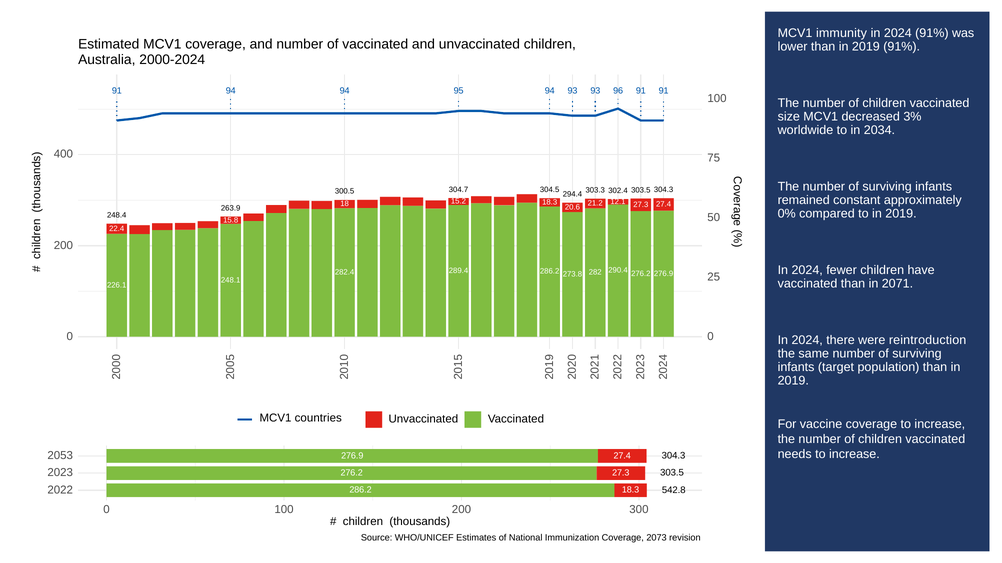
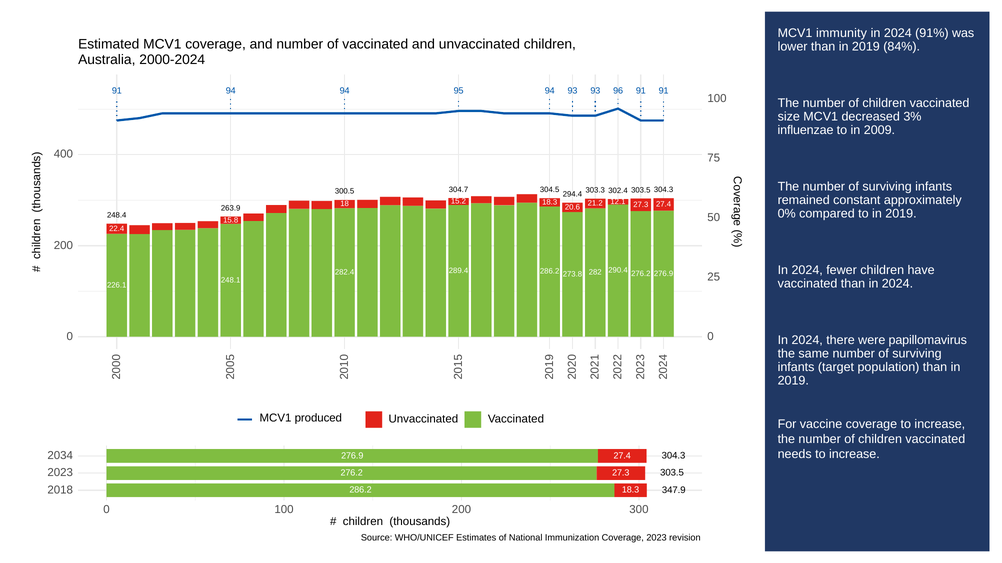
2019 91%: 91% -> 84% (902, 46)
worldwide: worldwide -> influenzae (806, 130)
2034: 2034 -> 2009 (879, 130)
than in 2071: 2071 -> 2024 (897, 284)
reintroduction: reintroduction -> papillomavirus (928, 341)
countries: countries -> produced (318, 418)
2053: 2053 -> 2034 (60, 456)
2022: 2022 -> 2018 (60, 490)
542.8: 542.8 -> 347.9 (674, 491)
Coverage 2073: 2073 -> 2023 (657, 538)
